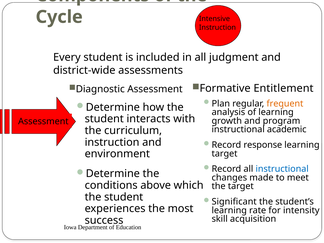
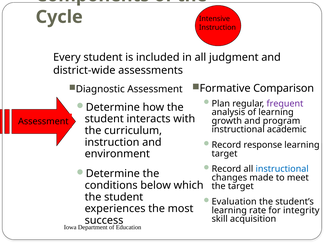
Entitlement: Entitlement -> Comparison (284, 88)
frequent colour: orange -> purple (285, 104)
above: above -> below (156, 185)
Significant: Significant -> Evaluation (234, 202)
intensity: intensity -> integrity (301, 210)
